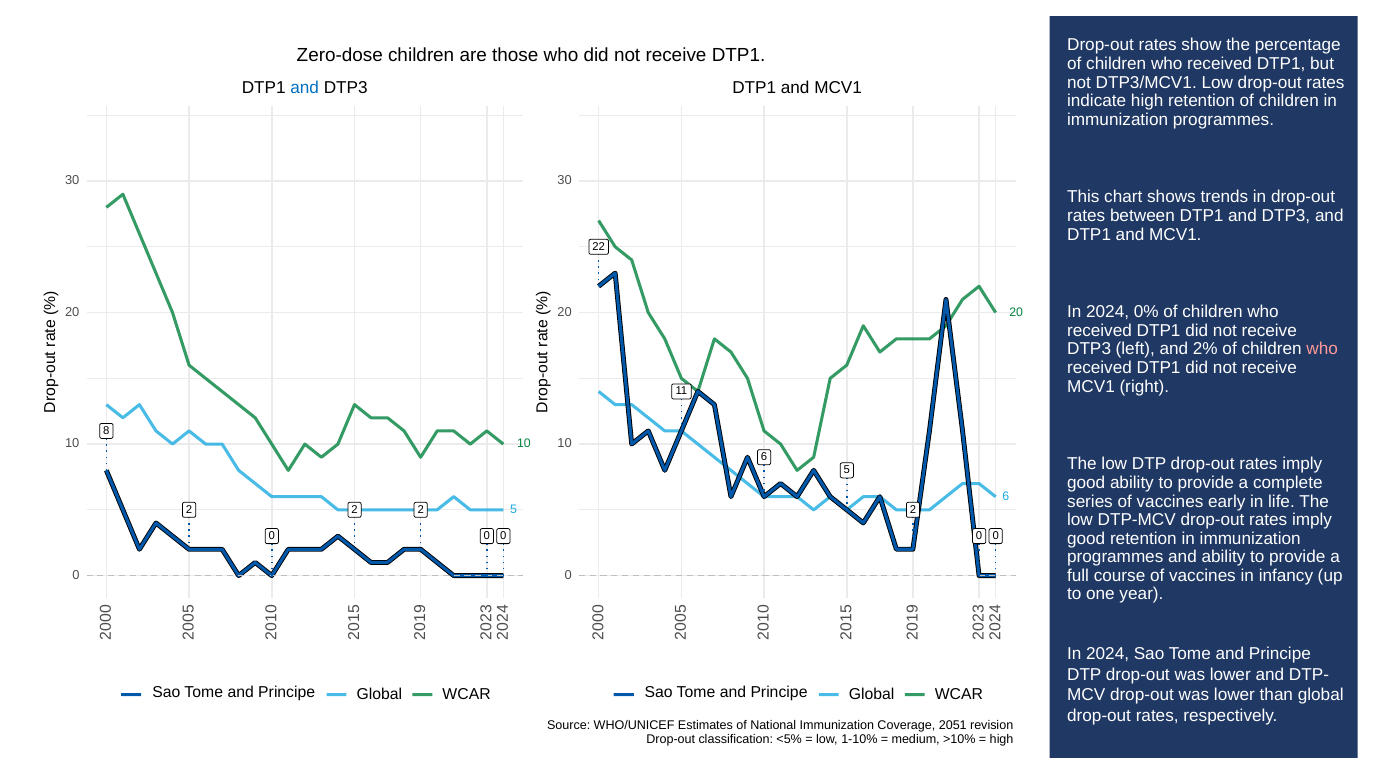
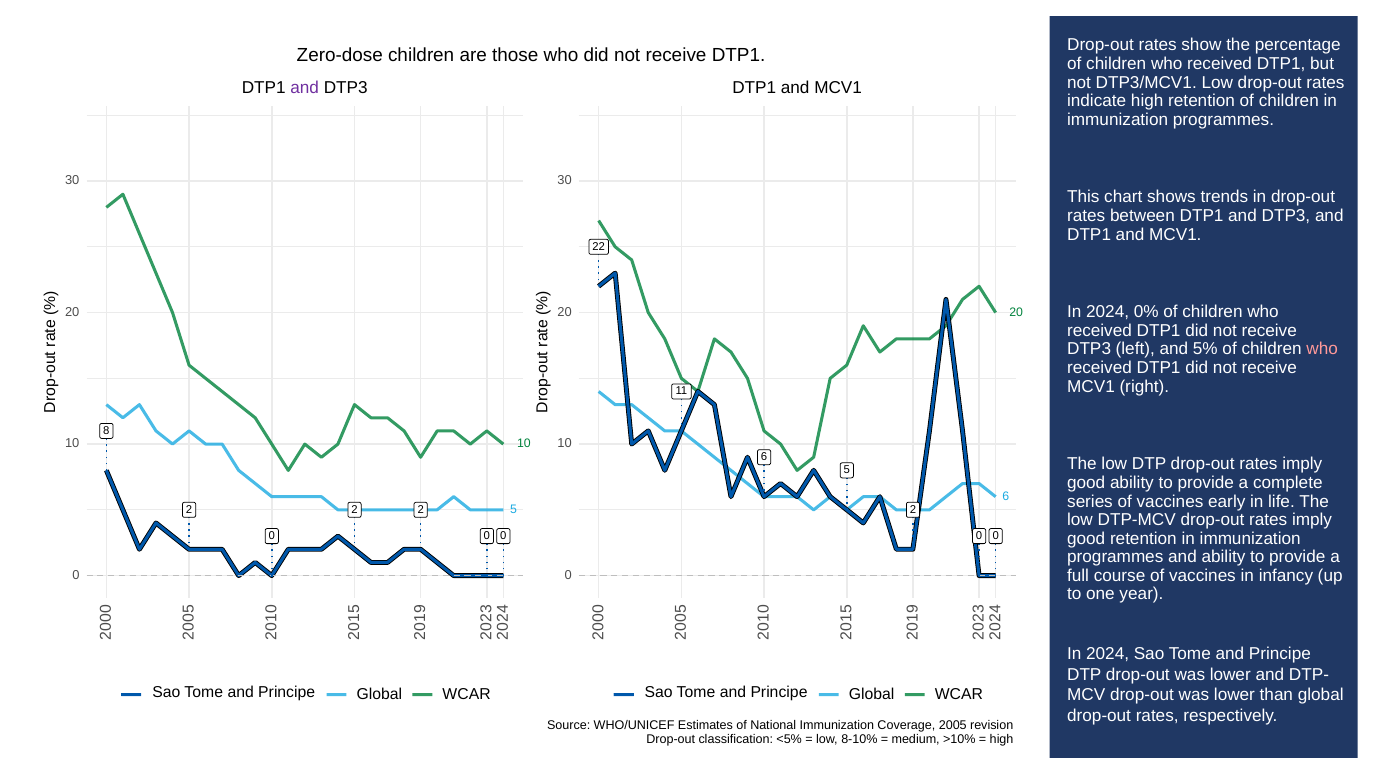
and colour: blue -> purple (305, 88)
2%: 2% -> 5% (1205, 349)
2051: 2051 -> 2005 (953, 725)
1-10%: 1-10% -> 8-10% (859, 738)
